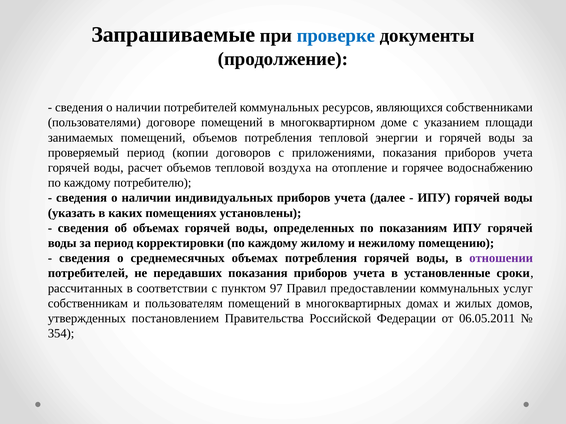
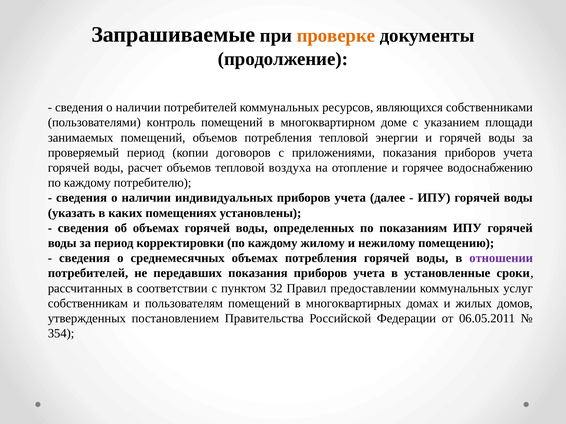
проверке colour: blue -> orange (336, 36)
договоре: договоре -> контроль (171, 123)
97: 97 -> 32 (276, 289)
